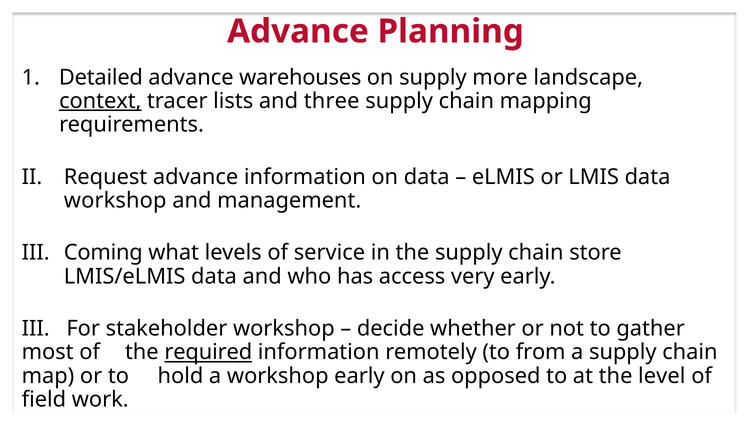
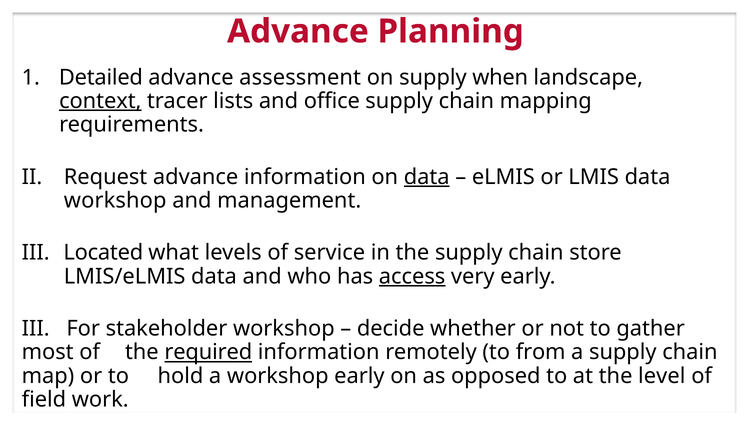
warehouses: warehouses -> assessment (300, 77)
more: more -> when (500, 77)
three: three -> office (332, 101)
data underline: none -> present (427, 177)
Coming: Coming -> Located (103, 253)
access underline: none -> present (412, 276)
